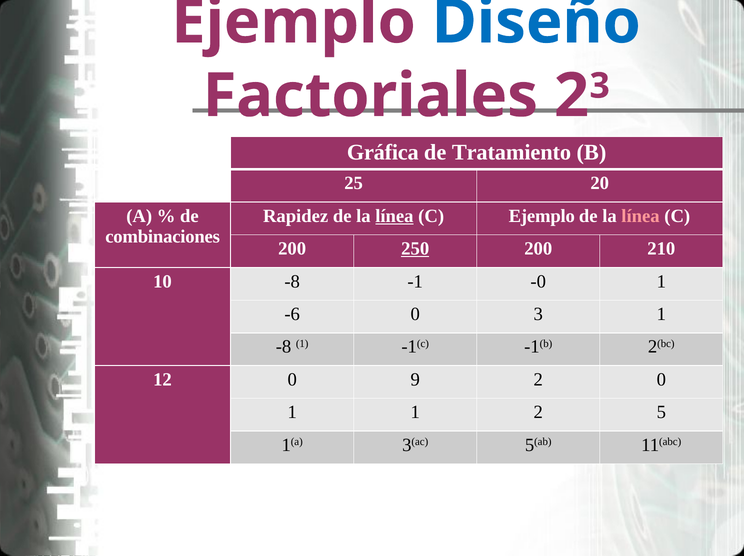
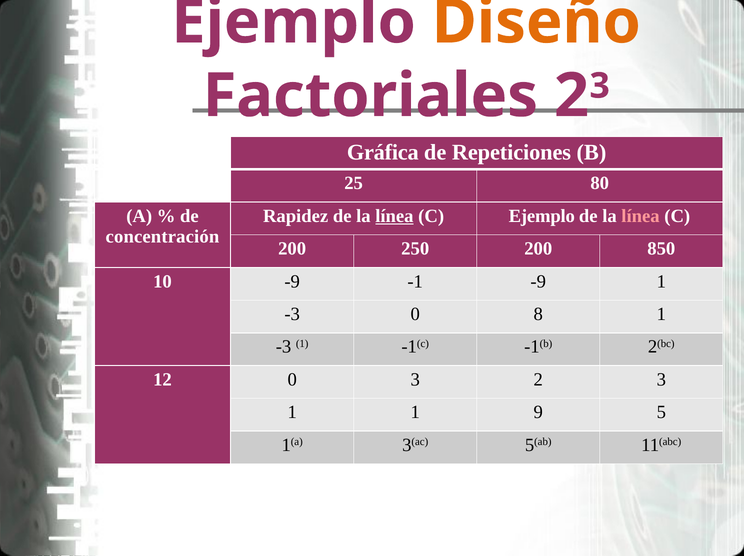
Diseño colour: blue -> orange (536, 22)
Tratamiento: Tratamiento -> Repeticiones (511, 153)
20: 20 -> 80 (600, 183)
combinaciones: combinaciones -> concentración (162, 237)
250 underline: present -> none (415, 249)
210: 210 -> 850 (661, 249)
10 -8: -8 -> -9 (292, 282)
-1 -0: -0 -> -9 (538, 282)
-6: -6 -> -3 (292, 314)
0 3: 3 -> 8 (538, 314)
-8: -8 -> -3 (284, 347)
0 9: 9 -> 3 (415, 380)
0: 0 -> 3 (661, 380)
1 2: 2 -> 9 (538, 412)
